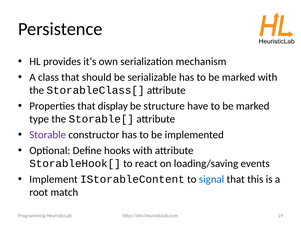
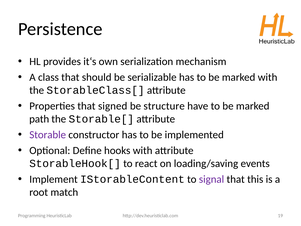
display: display -> signed (113, 106)
type: type -> path (39, 119)
signal colour: blue -> purple (212, 179)
